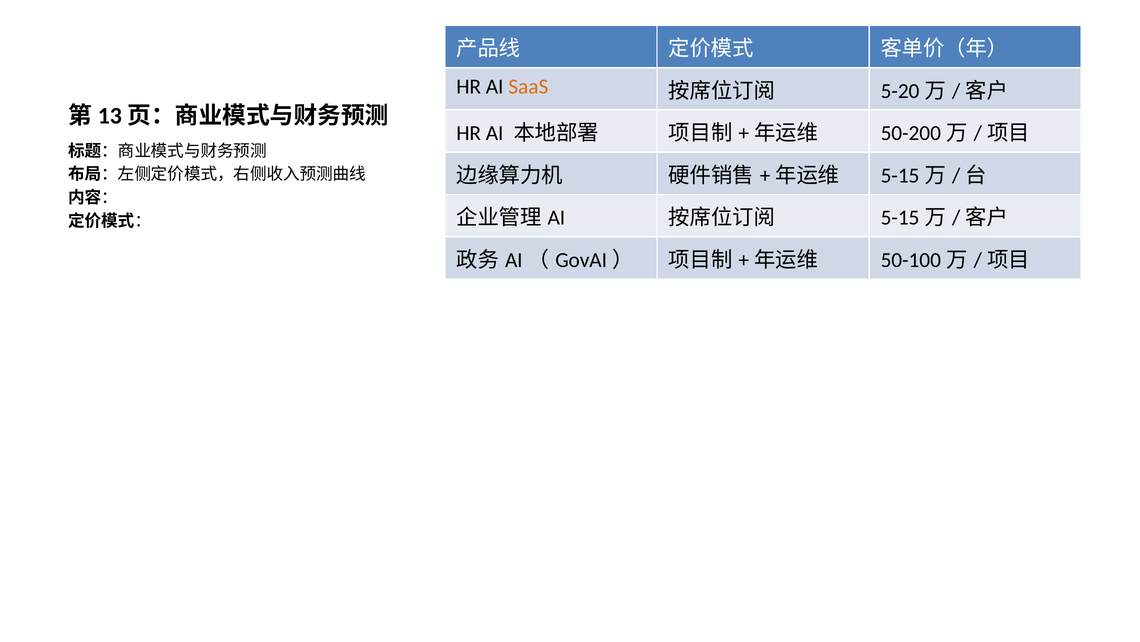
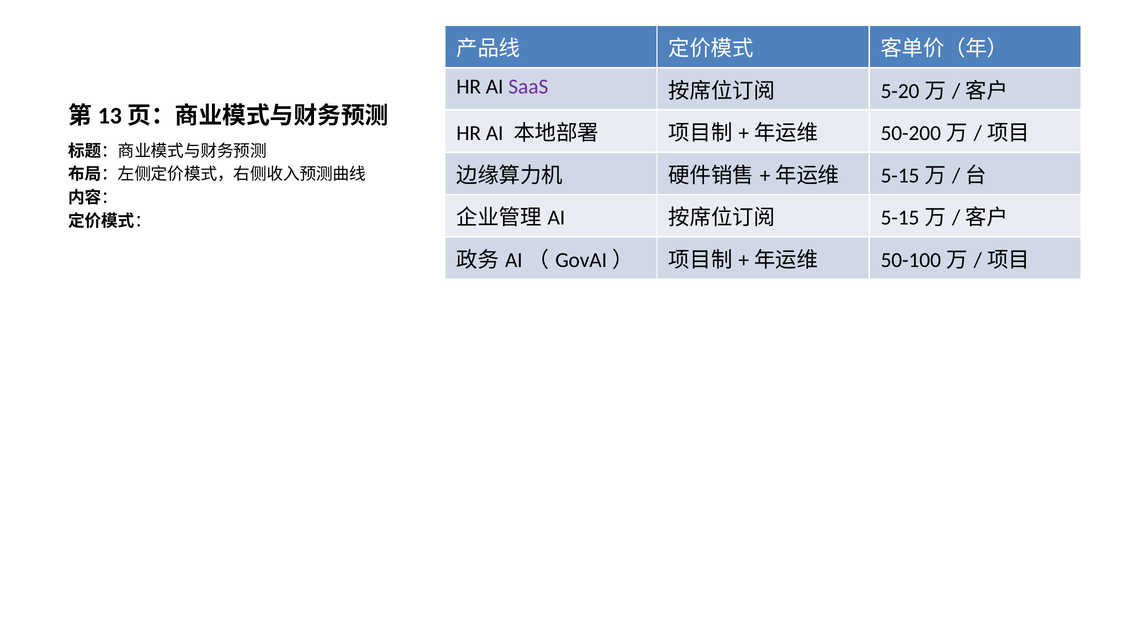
SaaS colour: orange -> purple (528, 87)
